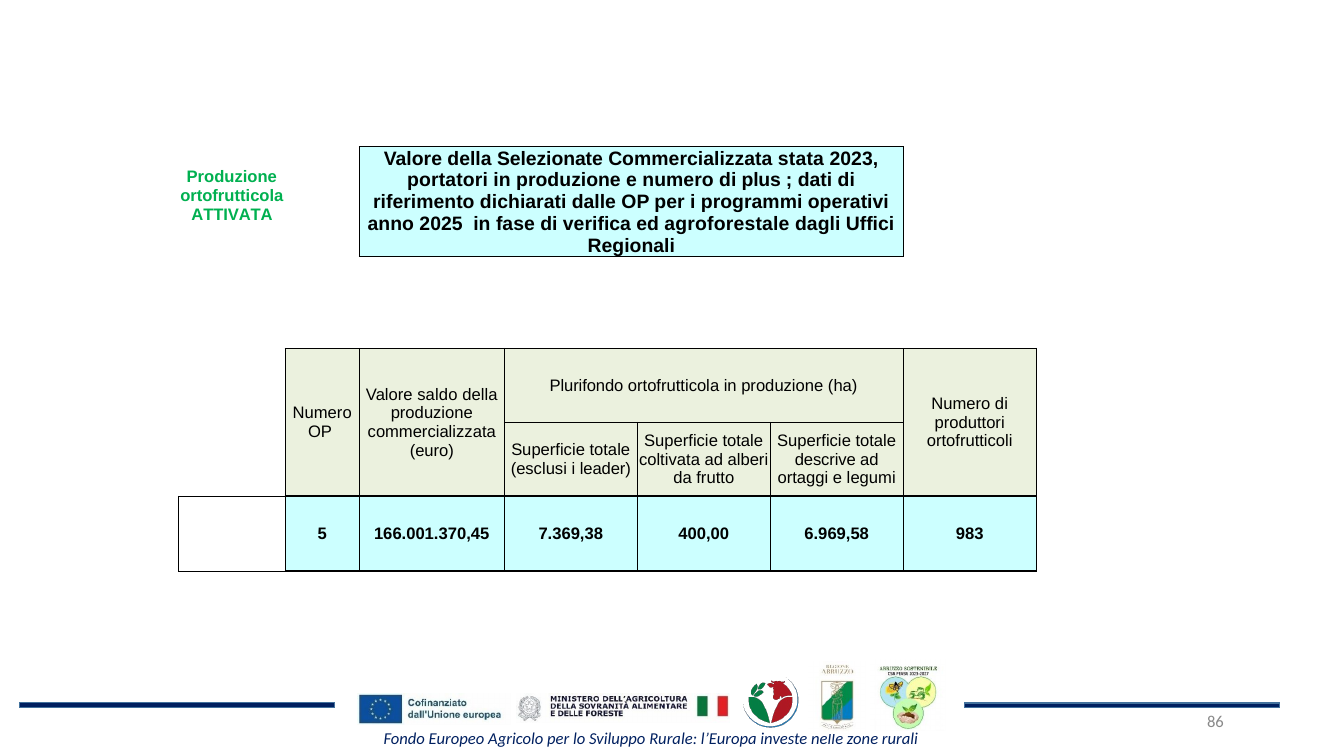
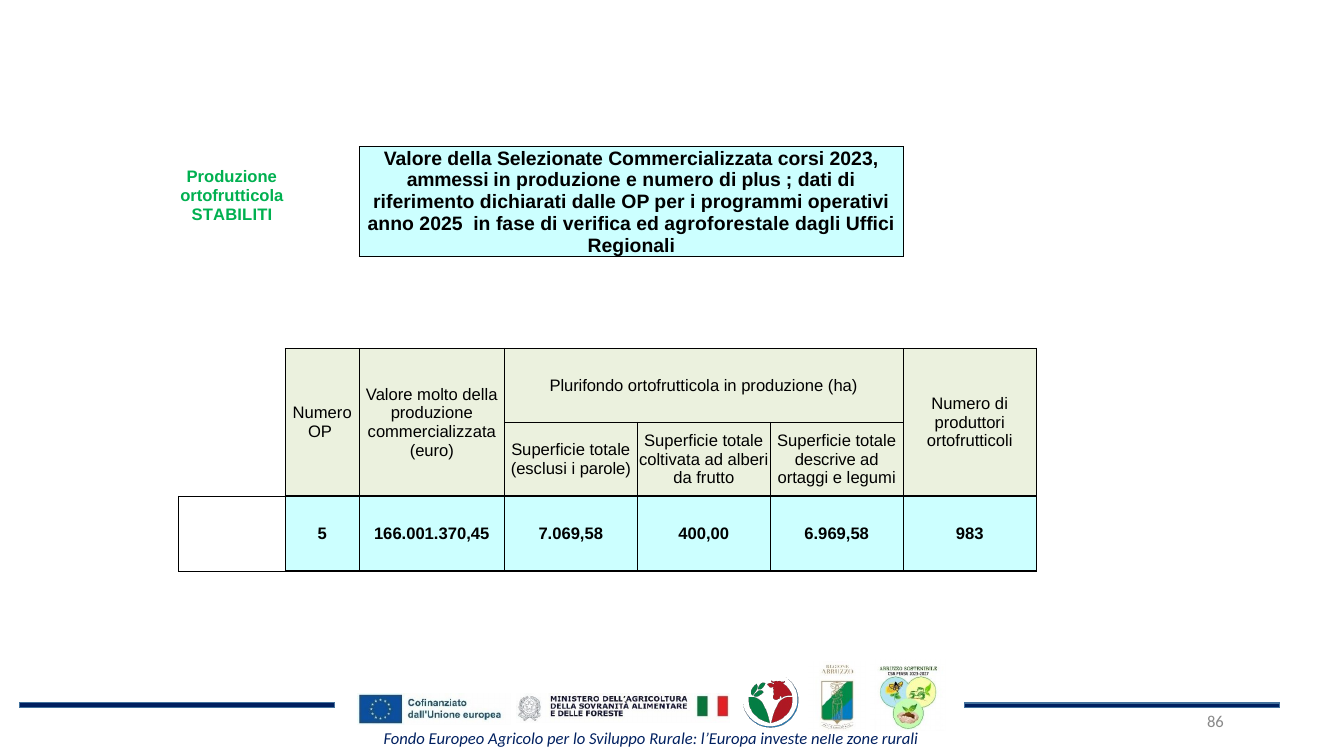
stata: stata -> corsi (801, 159)
portatori: portatori -> ammessi (448, 181)
ATTIVATA: ATTIVATA -> STABILITI (232, 215)
saldo: saldo -> molto (438, 395)
leader: leader -> parole (605, 469)
7.369,38: 7.369,38 -> 7.069,58 (571, 534)
